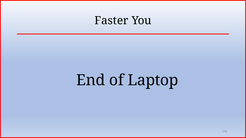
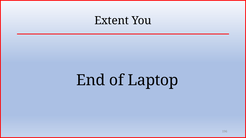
Faster: Faster -> Extent (112, 21)
